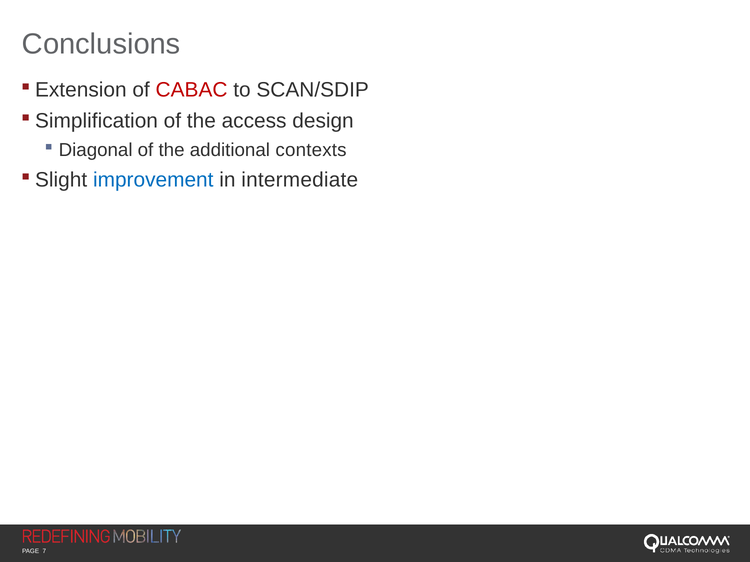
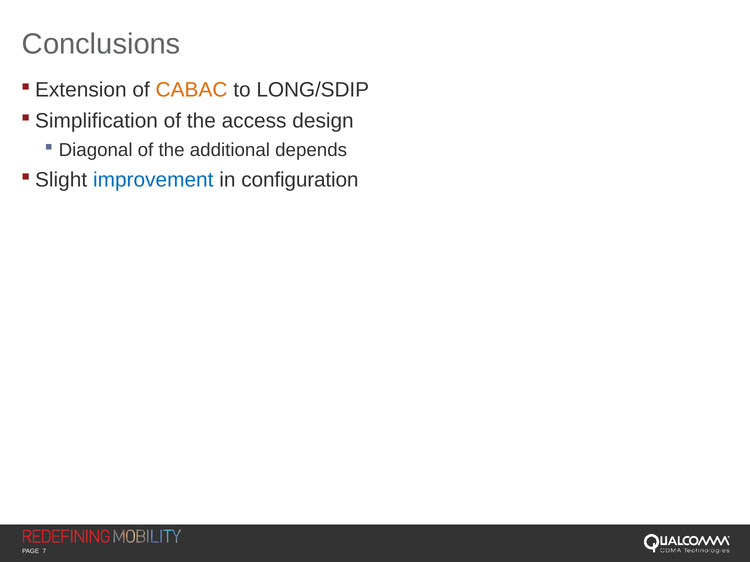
CABAC colour: red -> orange (192, 90)
SCAN/SDIP: SCAN/SDIP -> LONG/SDIP (313, 90)
contexts: contexts -> depends (311, 150)
intermediate: intermediate -> configuration (300, 180)
